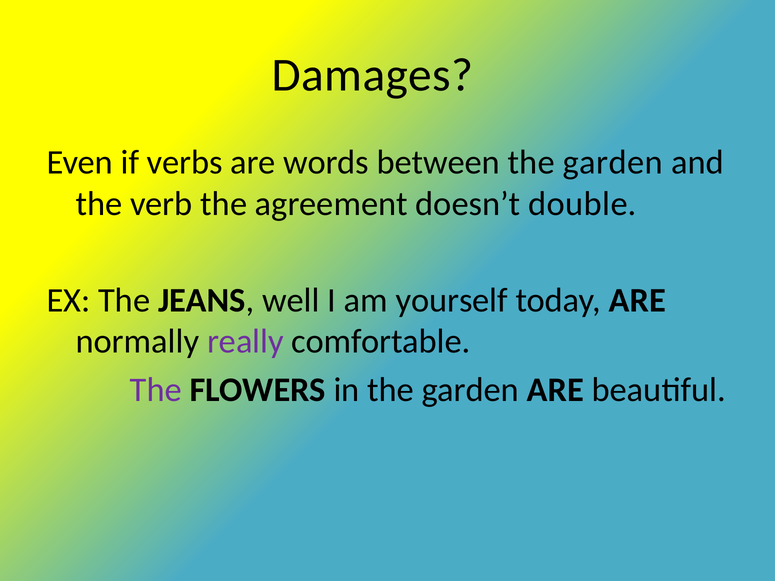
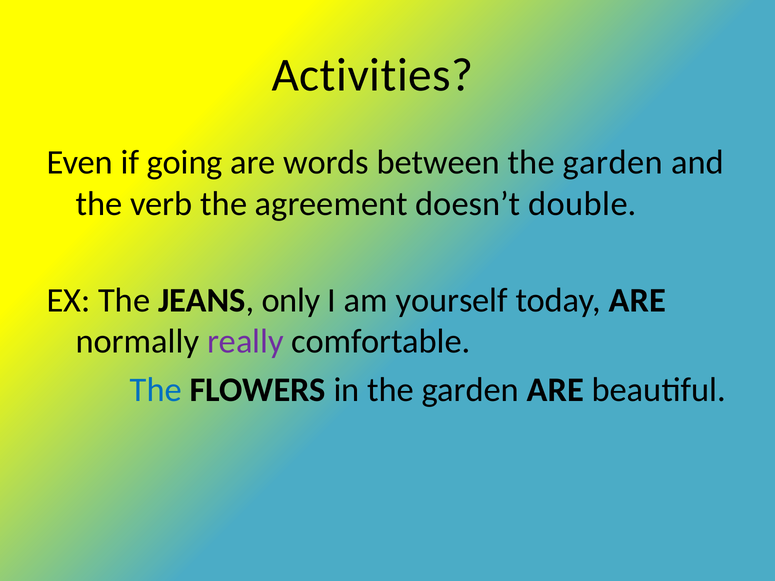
Damages: Damages -> Activities (372, 75)
verbs: verbs -> going (185, 163)
well: well -> only (291, 300)
The colour: purple -> blue (156, 390)
